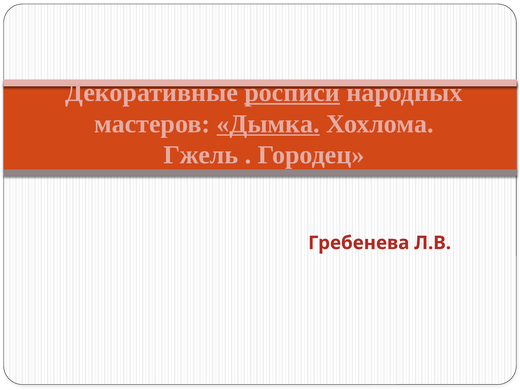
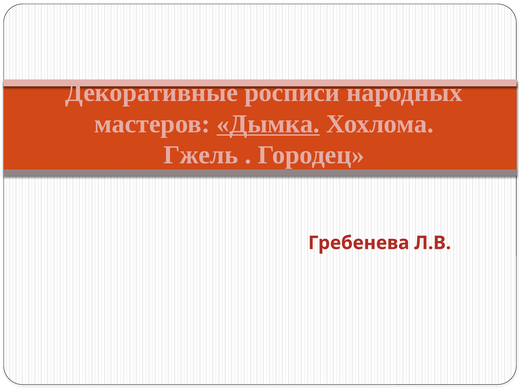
росписи underline: present -> none (292, 93)
